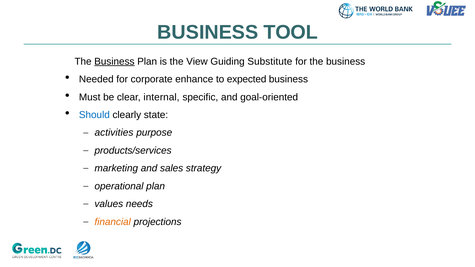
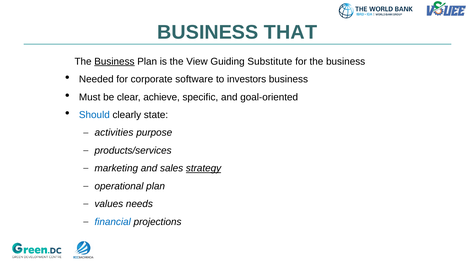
TOOL: TOOL -> THAT (291, 32)
enhance: enhance -> software (194, 79)
expected: expected -> investors (247, 79)
internal: internal -> achieve (162, 97)
strategy underline: none -> present (204, 168)
financial colour: orange -> blue (113, 222)
